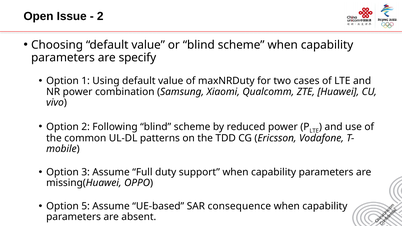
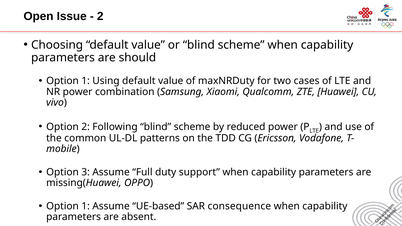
specify: specify -> should (137, 58)
5: 5 -> 1 (86, 206)
